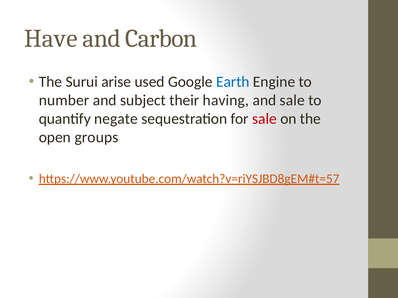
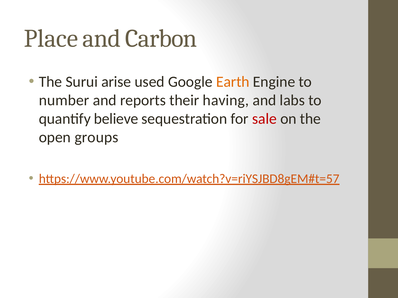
Have: Have -> Place (51, 39)
Earth colour: blue -> orange (233, 82)
subject: subject -> reports (143, 101)
and sale: sale -> labs (292, 101)
negate: negate -> believe (116, 119)
